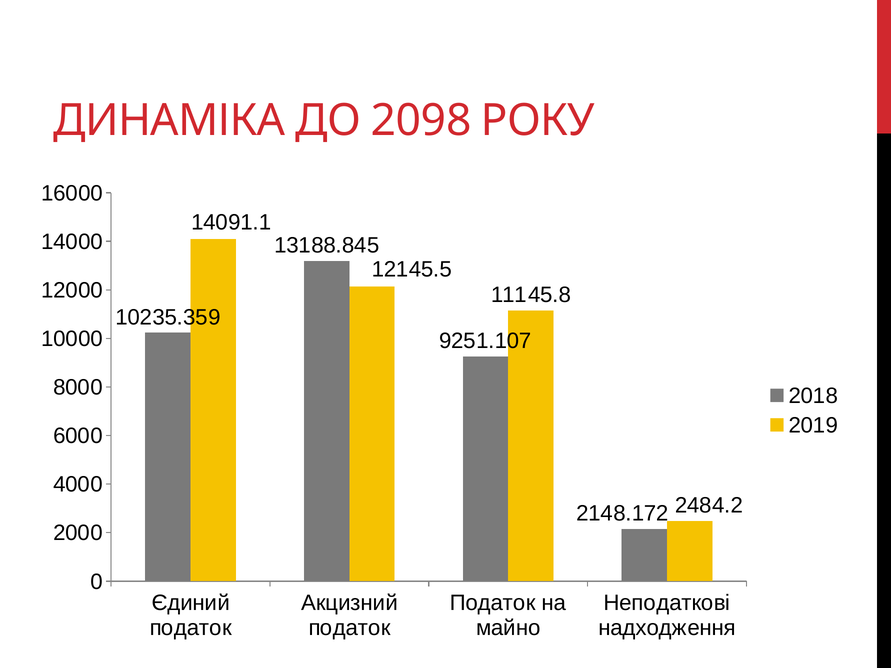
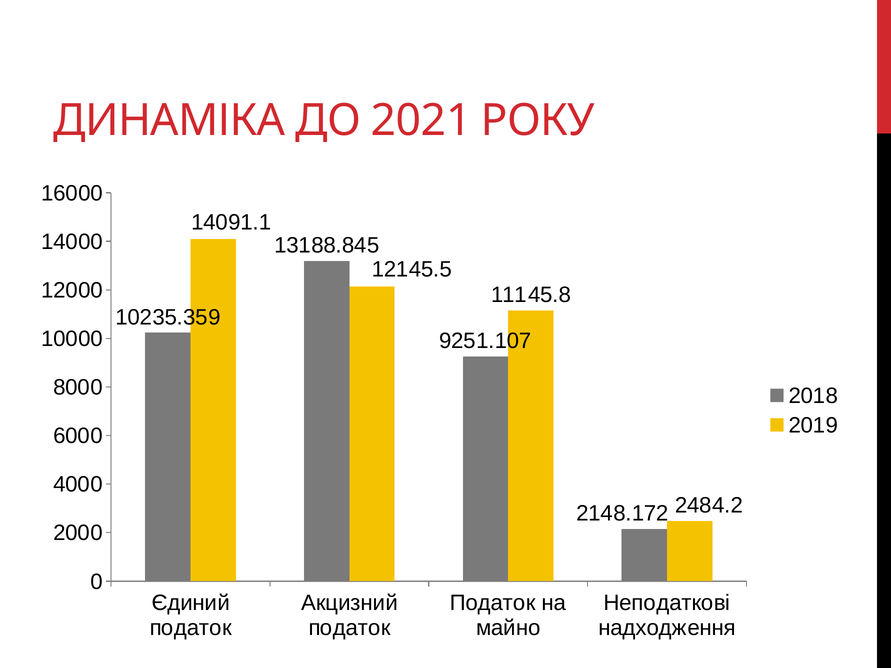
2098: 2098 -> 2021 (421, 120)
